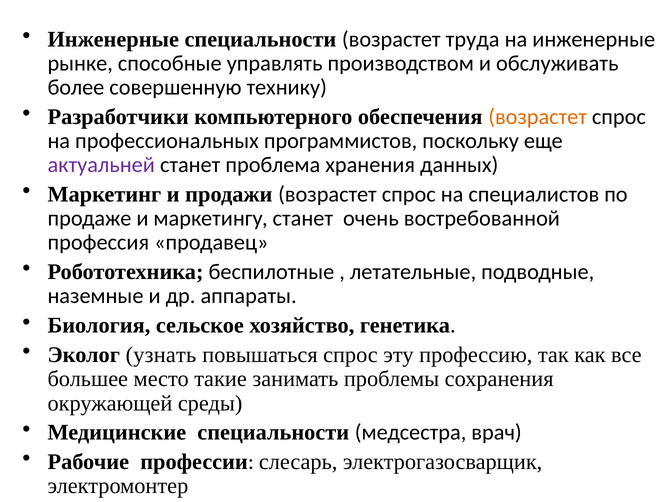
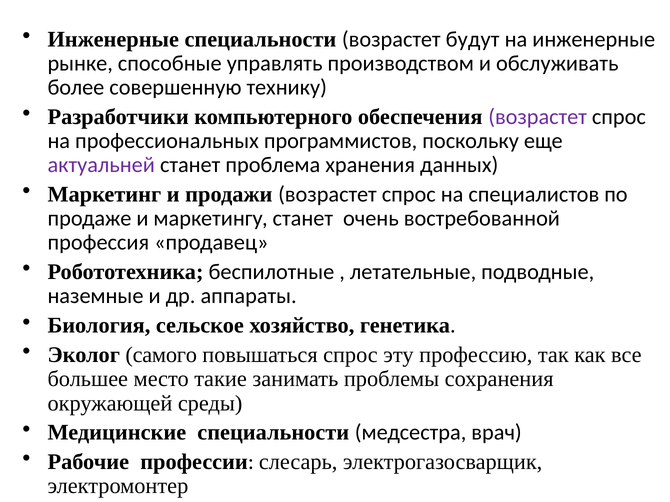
труда: труда -> будут (473, 39)
возрастет colour: orange -> purple (538, 117)
узнать: узнать -> самого (161, 355)
